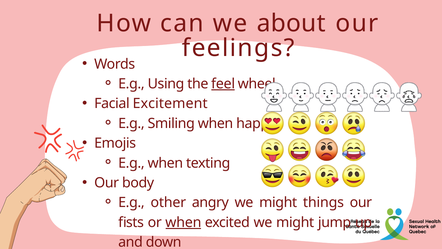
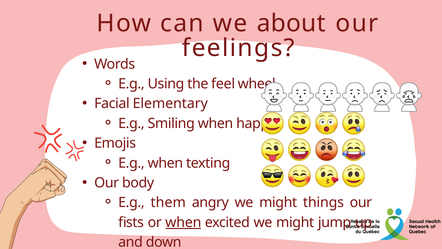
feel underline: present -> none (223, 84)
Excitement: Excitement -> Elementary (170, 103)
other: other -> them (168, 202)
